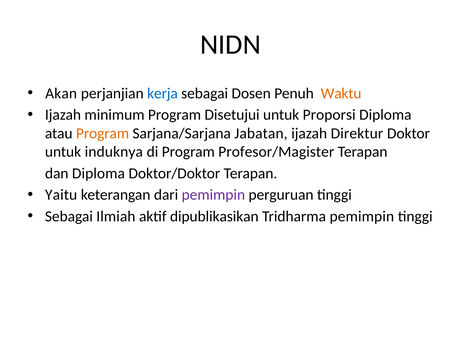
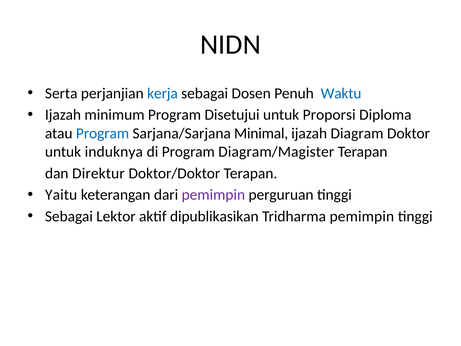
Akan: Akan -> Serta (61, 93)
Waktu colour: orange -> blue (341, 93)
Program colour: orange -> blue (103, 133)
Jabatan: Jabatan -> Minimal (261, 133)
Direktur: Direktur -> Diagram (357, 133)
Profesor/Magister: Profesor/Magister -> Diagram/Magister (276, 152)
dan Diploma: Diploma -> Direktur (98, 173)
Ilmiah: Ilmiah -> Lektor (116, 216)
